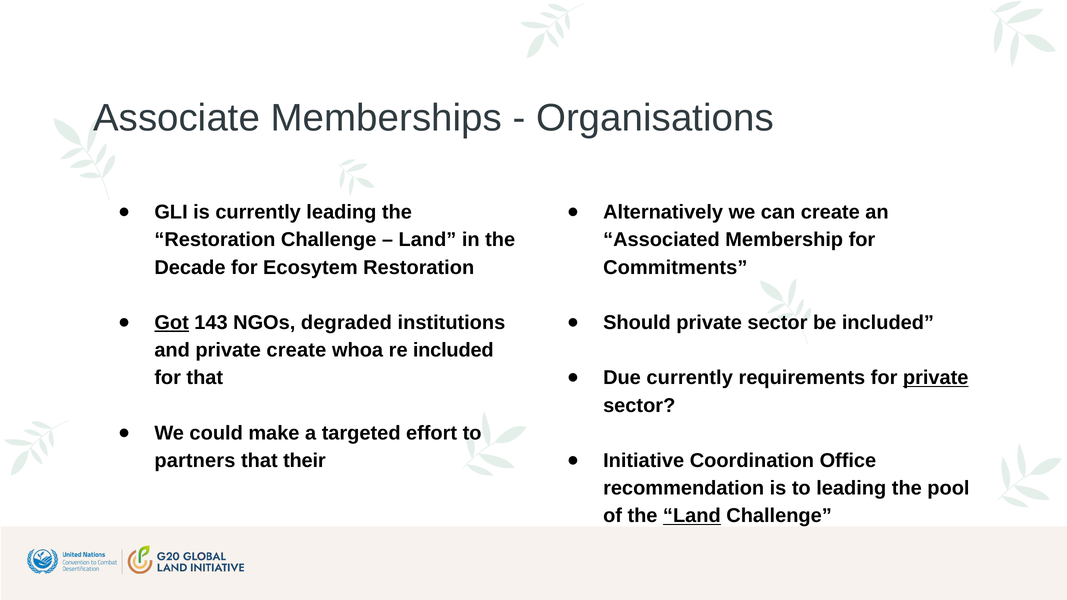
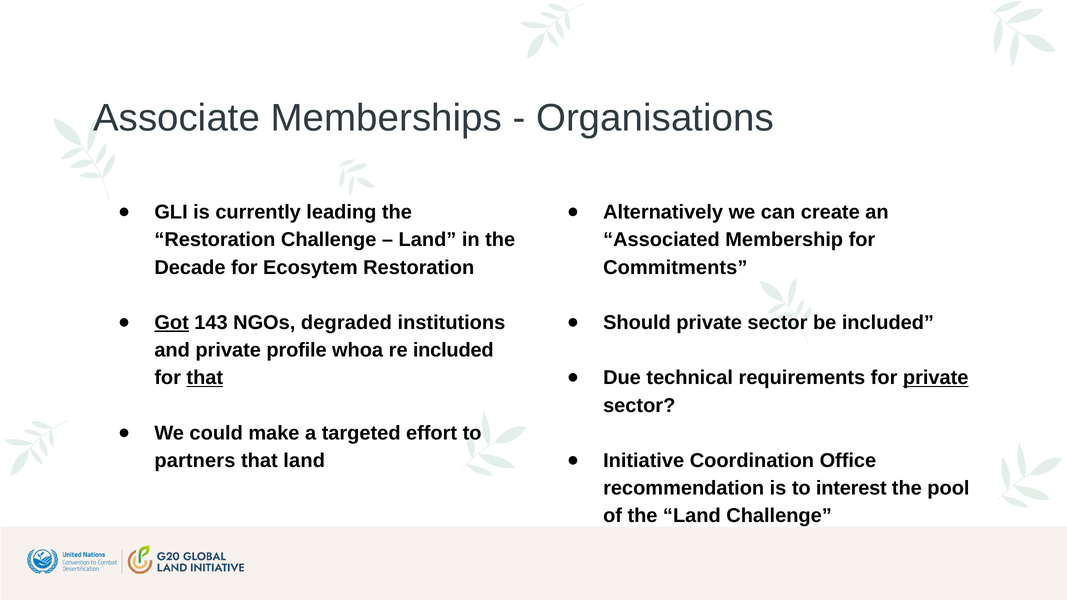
private create: create -> profile (297, 350)
Due currently: currently -> technical (690, 378)
that underline: none -> present (205, 378)
that their: their -> land (304, 461)
to leading: leading -> interest (851, 488)
Land underline: present -> none (692, 516)
